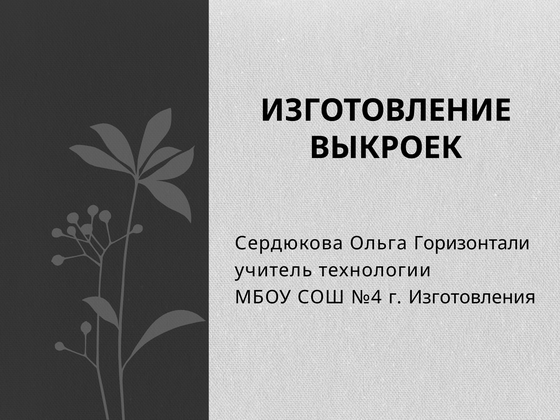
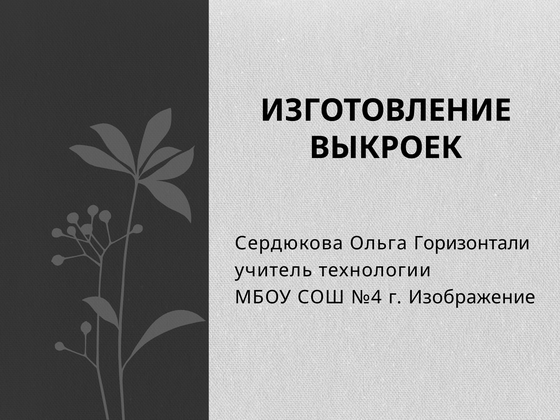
Изготовления: Изготовления -> Изображение (472, 297)
